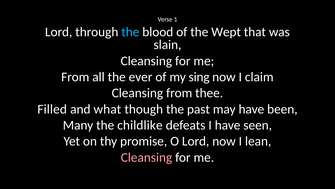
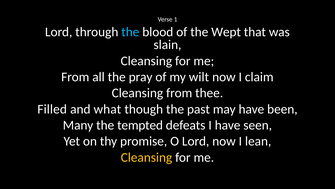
ever: ever -> pray (141, 77)
sing: sing -> wilt (199, 77)
childlike: childlike -> tempted (140, 125)
Cleansing colour: pink -> yellow (146, 157)
